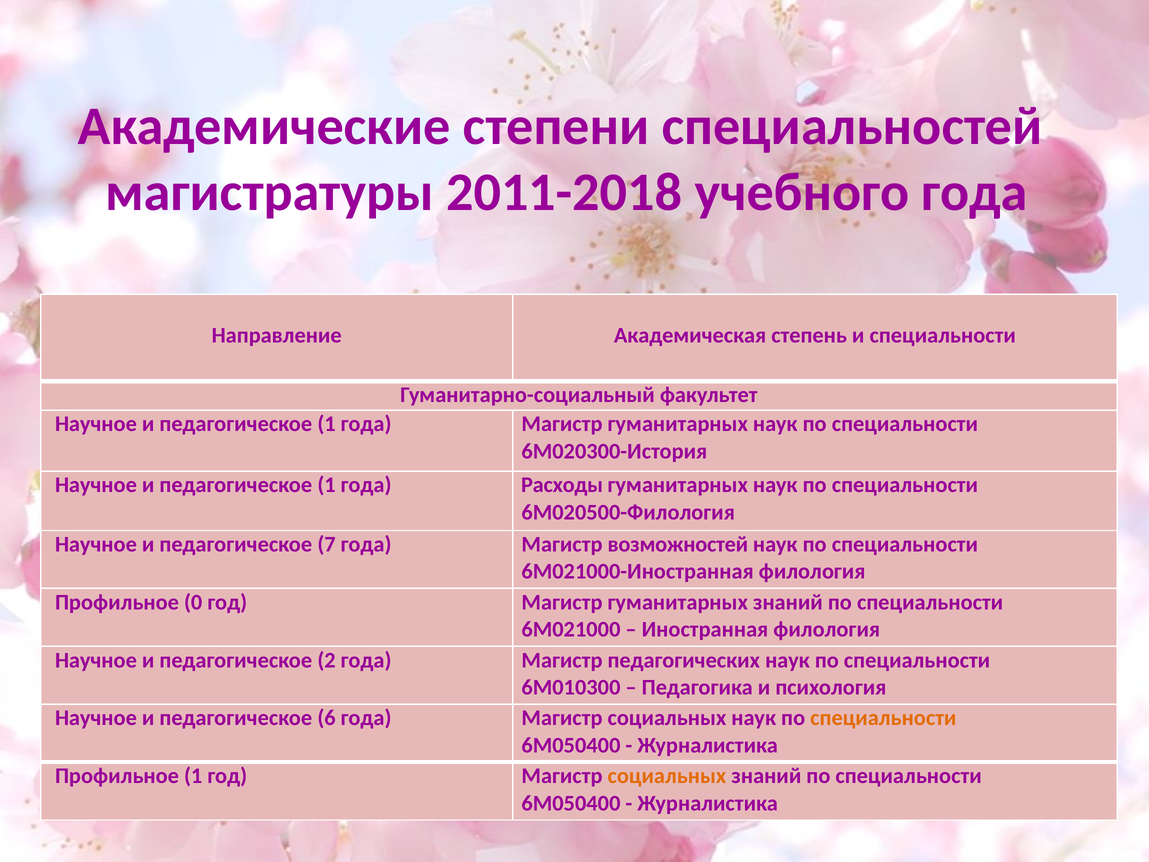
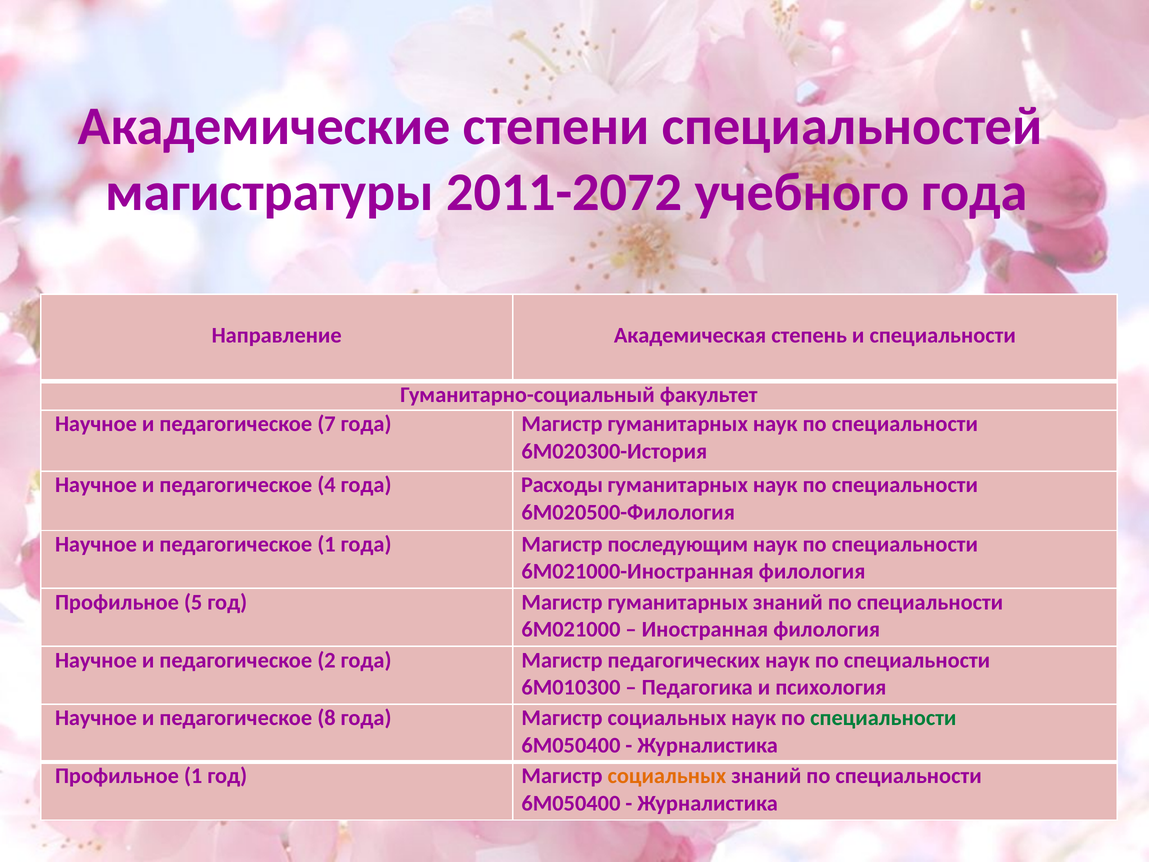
2011-2018: 2011-2018 -> 2011-2072 (564, 192)
1: 1 -> 7 (326, 424)
1: 1 -> 4 (326, 485)
педагогическое 7: 7 -> 1 (326, 544)
возможностей: возможностей -> последующим (678, 544)
0: 0 -> 5 (193, 602)
6: 6 -> 8 (326, 718)
специальности colour: orange -> green (883, 718)
